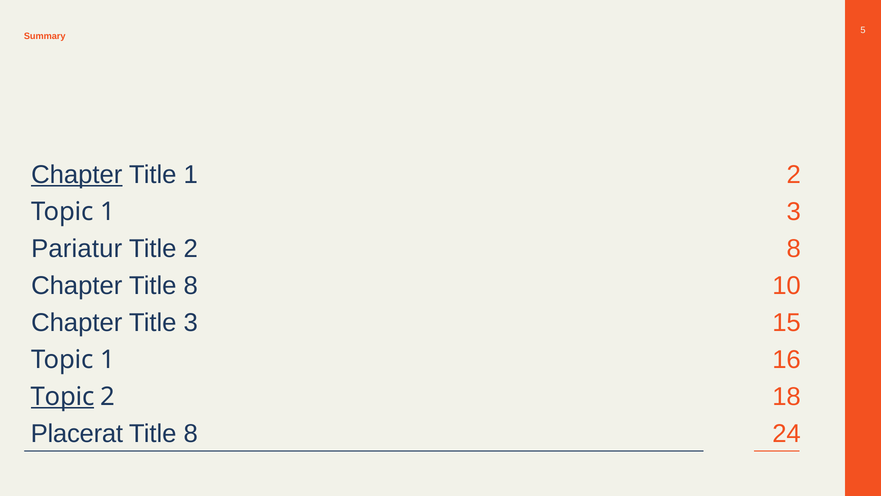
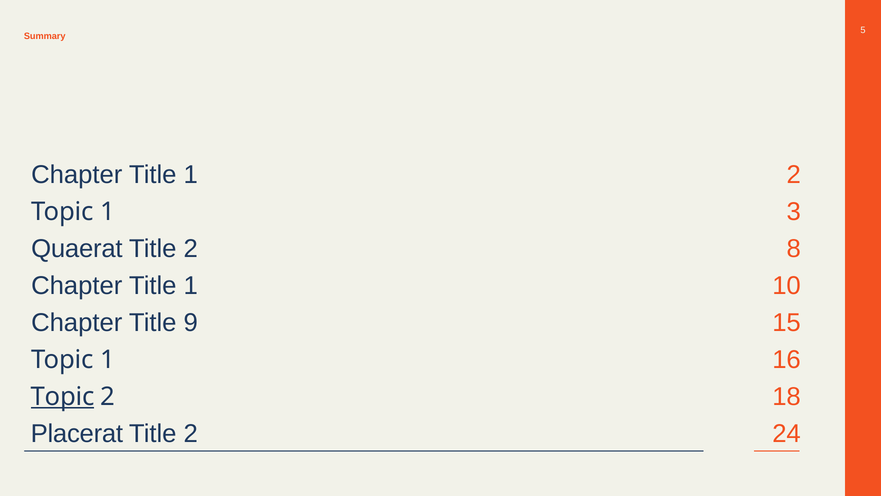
Chapter underline: present -> none (77, 175)
Pariatur: Pariatur -> Quaerat (77, 248)
8: 8 -> 1 (191, 285)
Title 3: 3 -> 9 (191, 322)
8: 8 -> 2 (191, 433)
